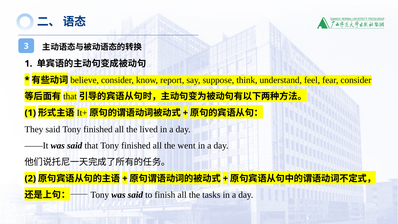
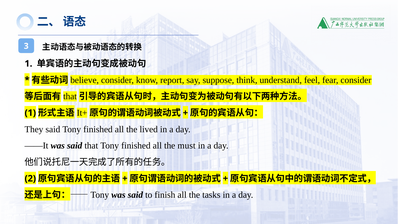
went: went -> must (187, 146)
